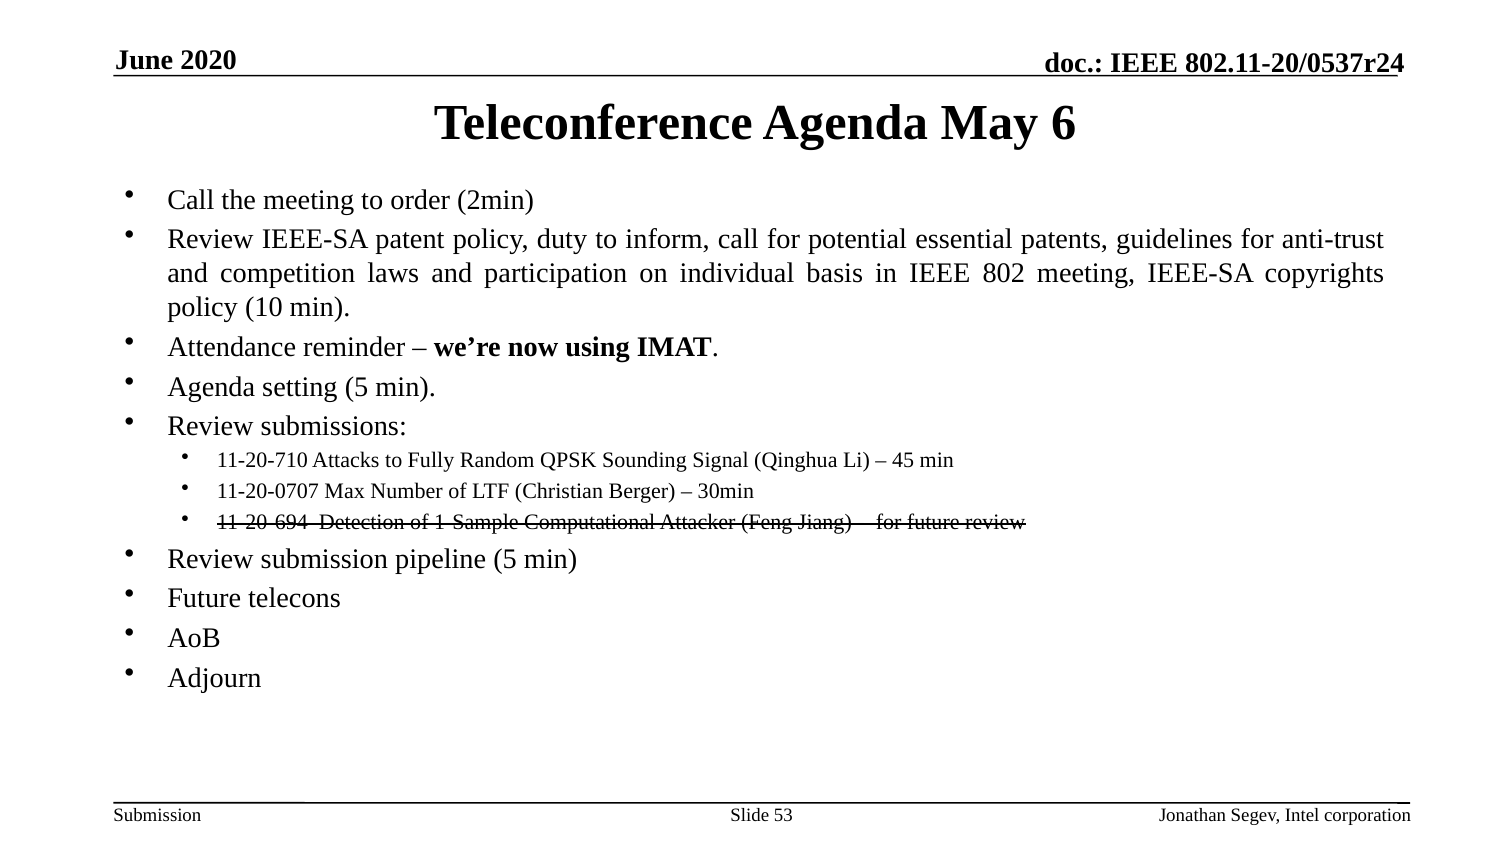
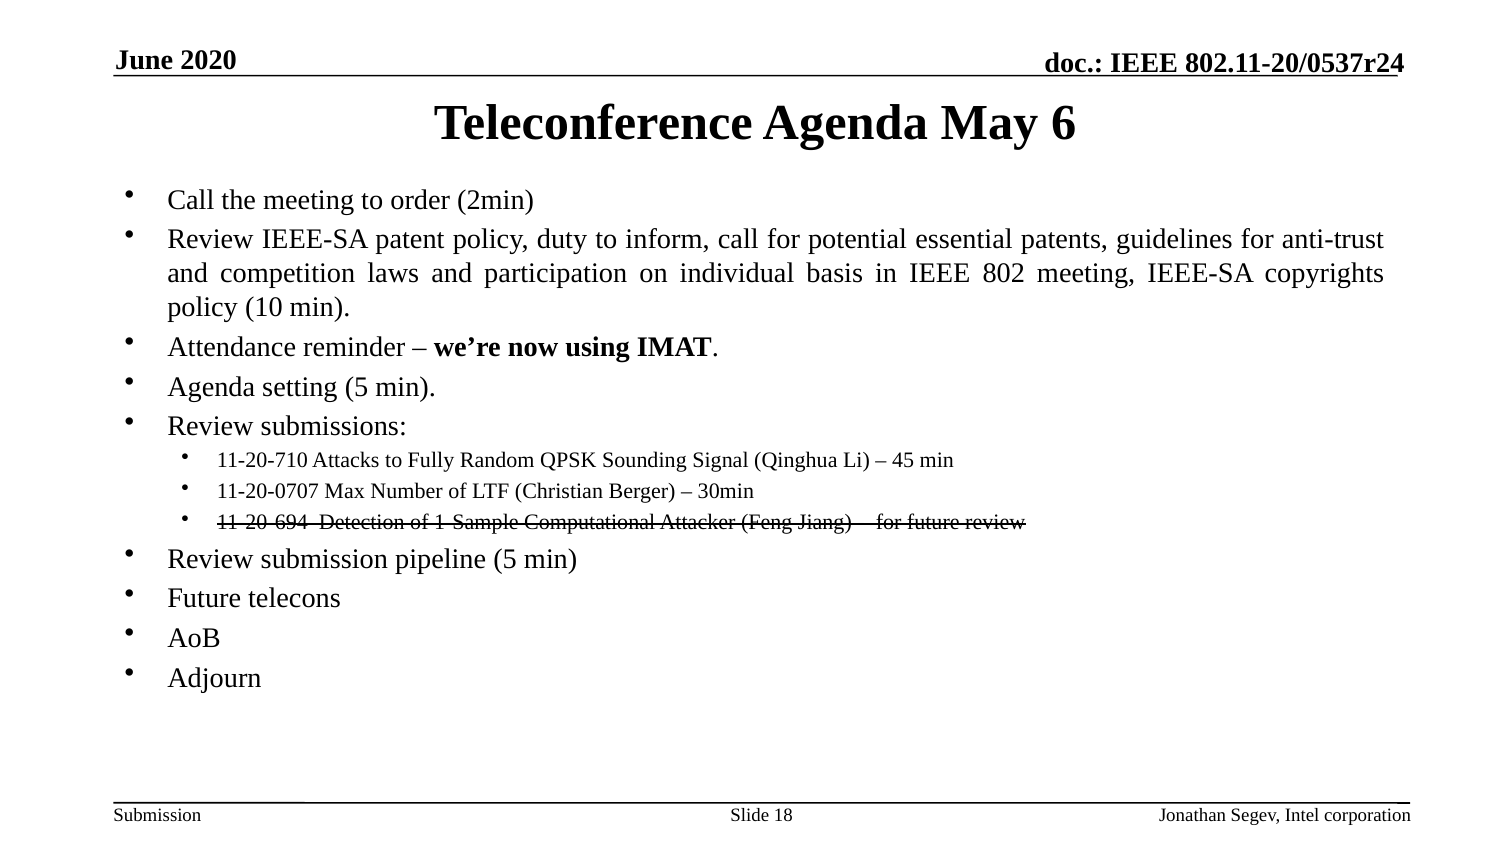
53: 53 -> 18 (783, 815)
